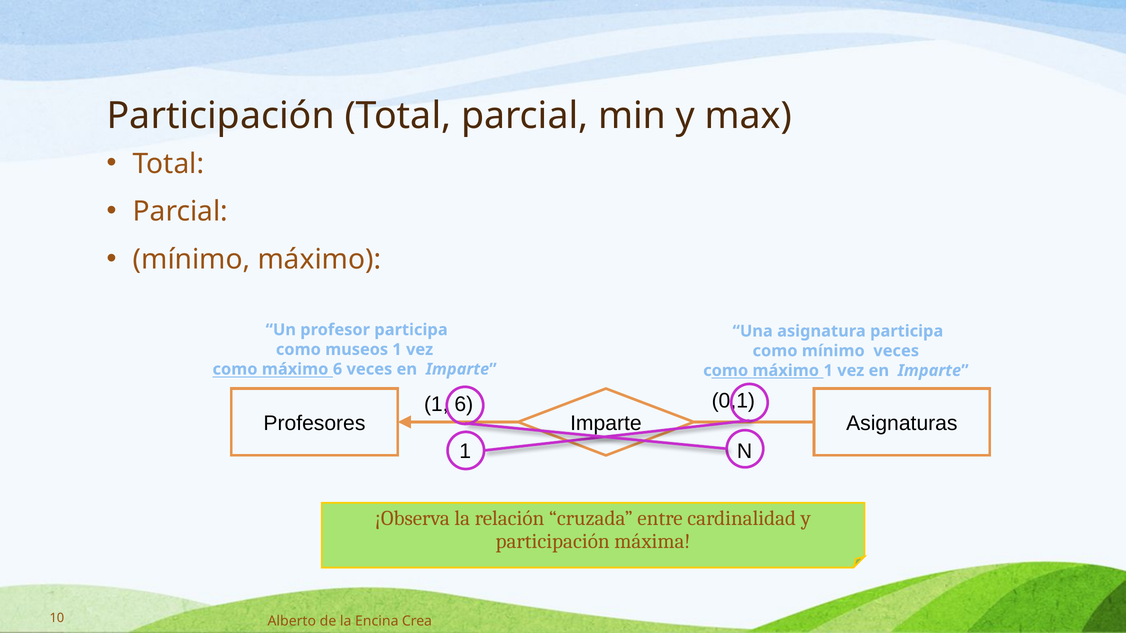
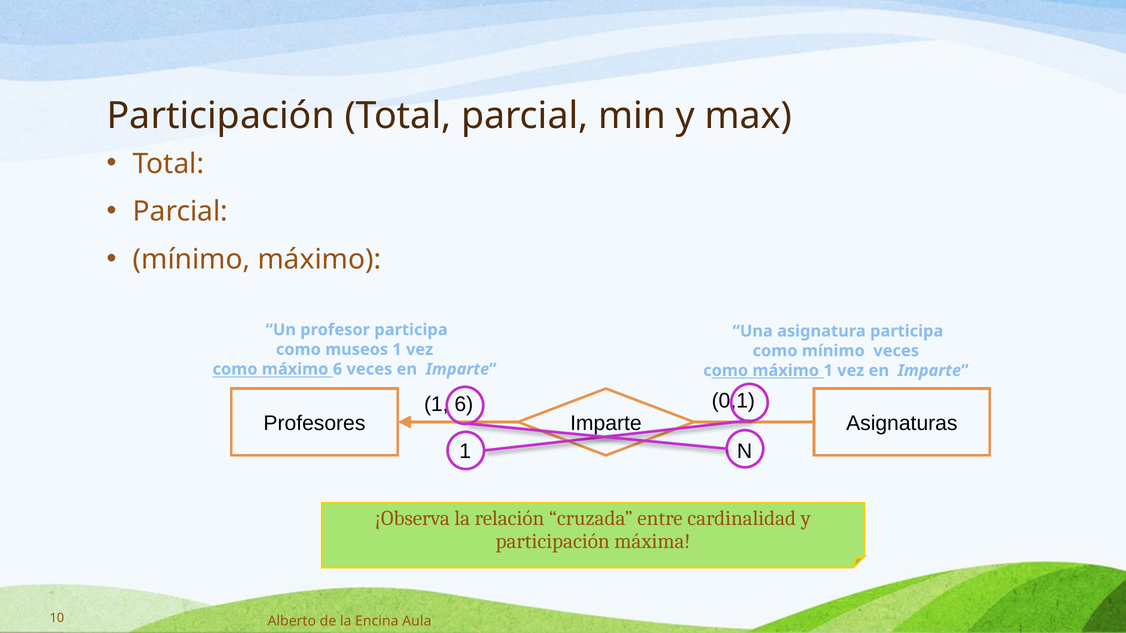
Crea: Crea -> Aula (417, 621)
